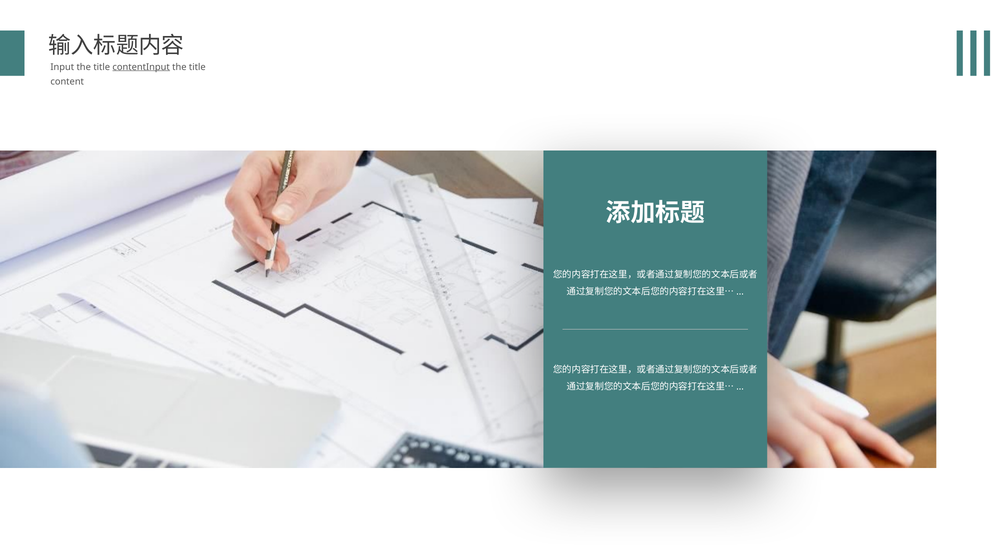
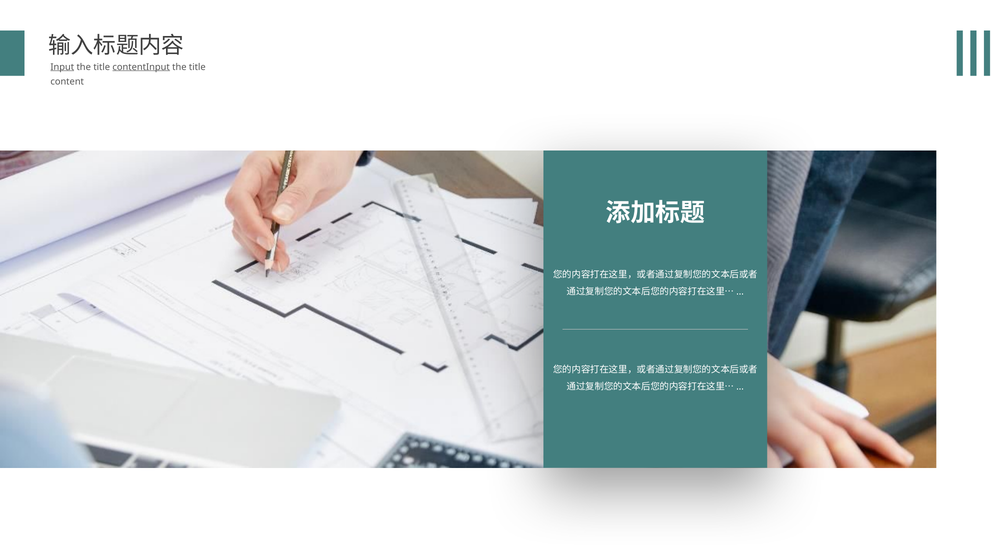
Input underline: none -> present (62, 67)
